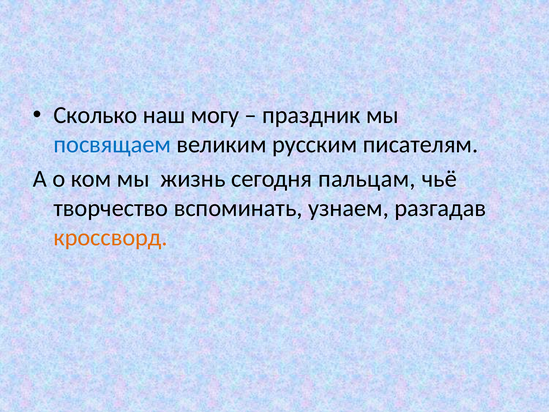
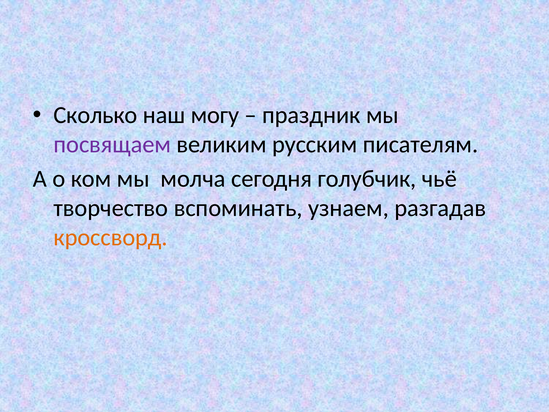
посвящаем colour: blue -> purple (112, 144)
жизнь: жизнь -> молча (193, 179)
пальцам: пальцам -> голубчик (367, 179)
